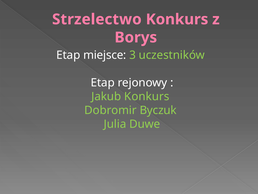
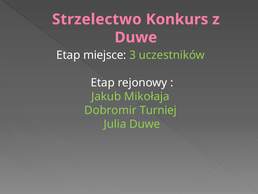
Borys: Borys -> Duwe (136, 37)
Jakub Konkurs: Konkurs -> Mikołaja (147, 96)
Byczuk: Byczuk -> Turniej (158, 110)
